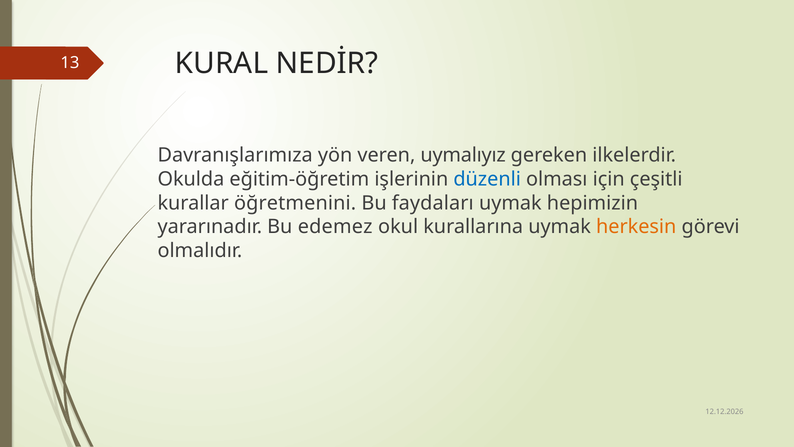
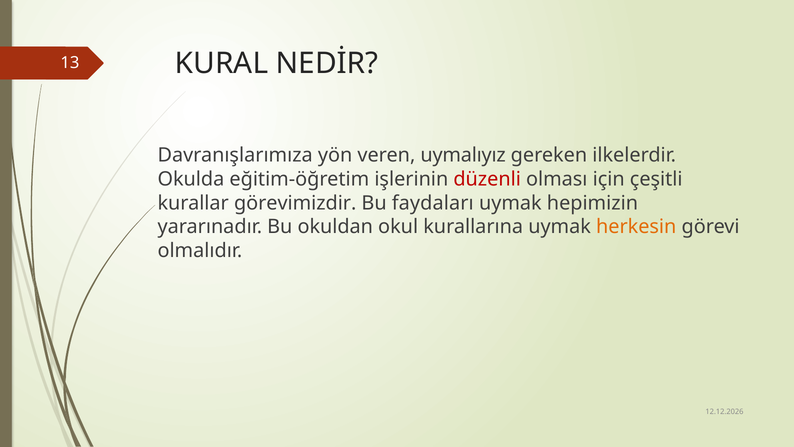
düzenli colour: blue -> red (487, 179)
öğretmenini: öğretmenini -> görevimizdir (295, 203)
edemez: edemez -> okuldan (335, 227)
